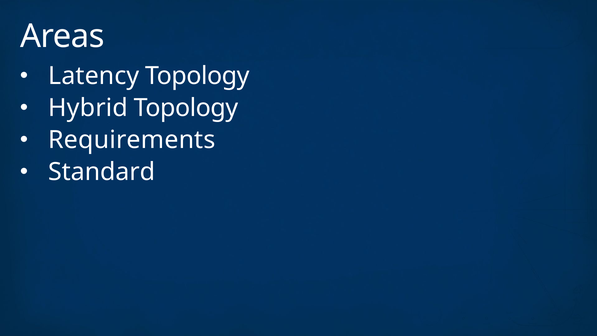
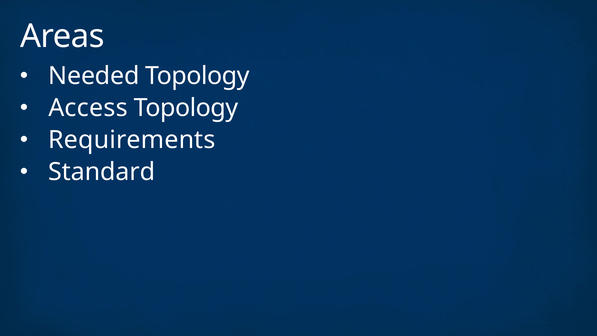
Latency: Latency -> Needed (94, 76)
Hybrid: Hybrid -> Access (88, 108)
